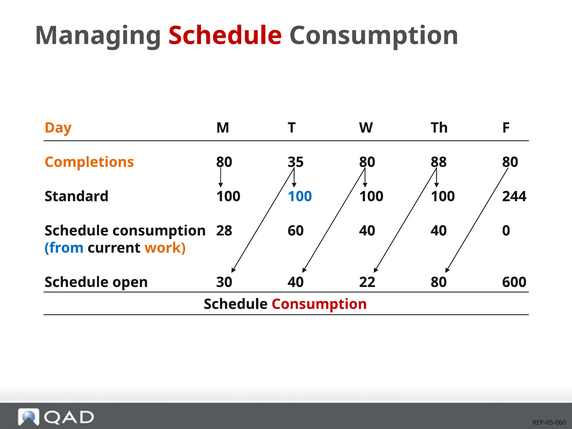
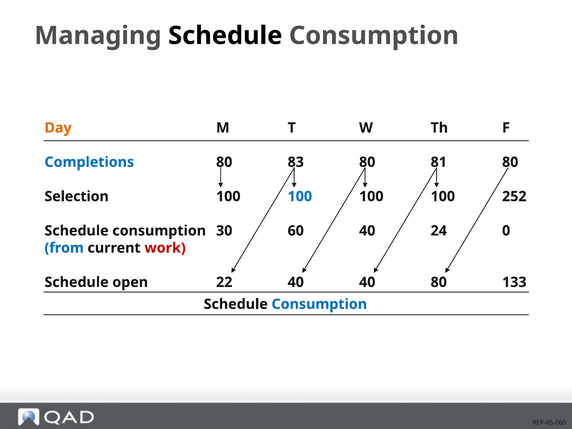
Schedule colour: red -> black (225, 36)
Completions colour: orange -> blue (89, 162)
35: 35 -> 83 (296, 162)
88: 88 -> 81 (439, 162)
Standard: Standard -> Selection (77, 196)
244: 244 -> 252 (514, 196)
28: 28 -> 30 (224, 231)
40 40: 40 -> 24 (439, 231)
work colour: orange -> red (165, 248)
30: 30 -> 22 (224, 282)
40 22: 22 -> 40 (367, 282)
600: 600 -> 133 (514, 282)
Consumption colour: red -> blue (319, 304)
